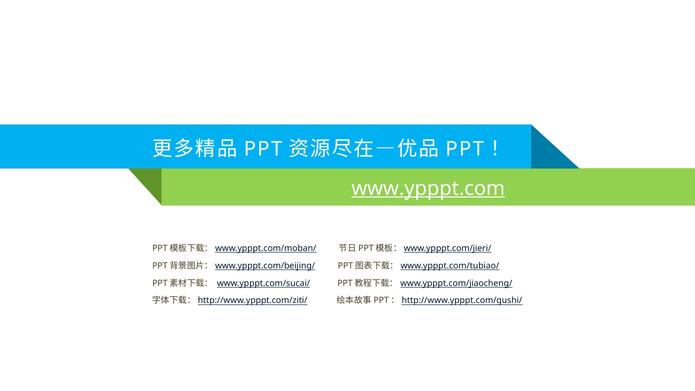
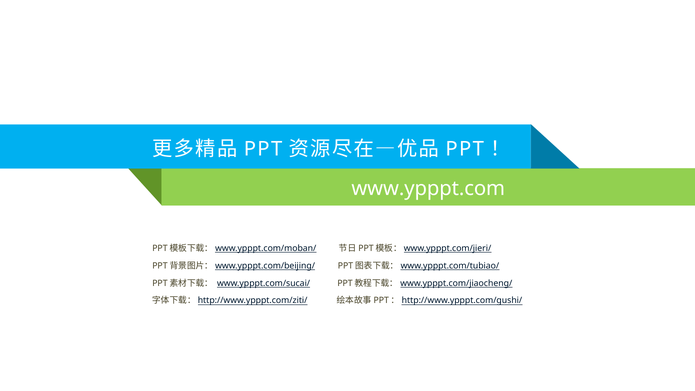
www.ypppt.com underline: present -> none (428, 188)
